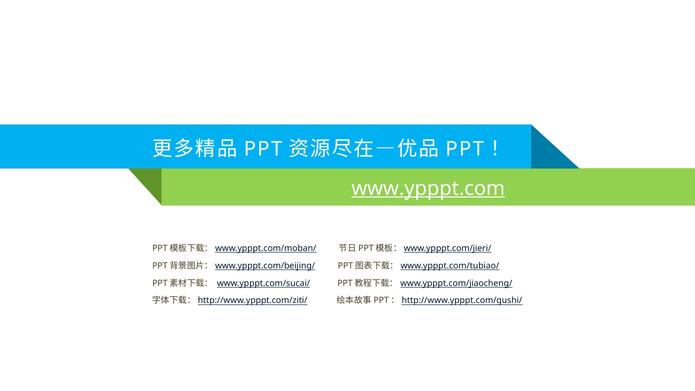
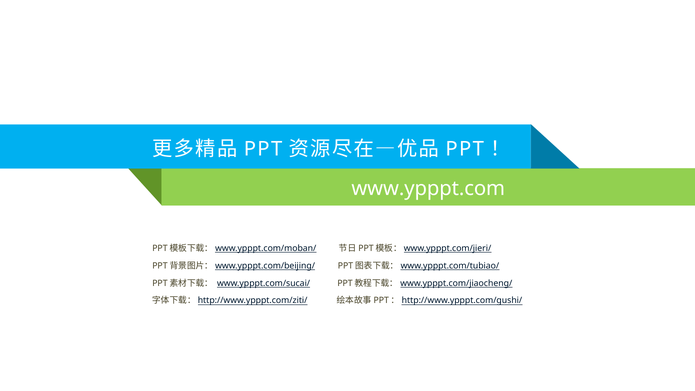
www.ypppt.com underline: present -> none (428, 188)
